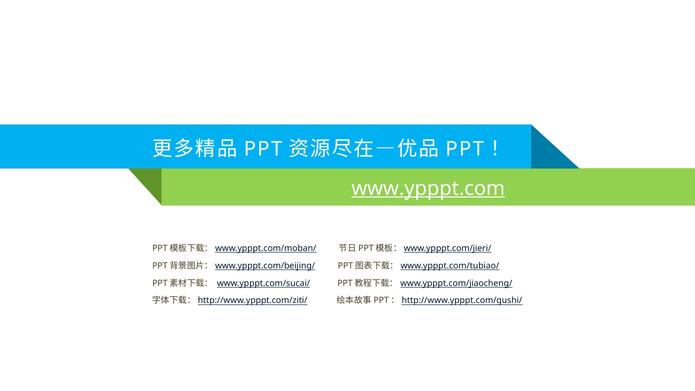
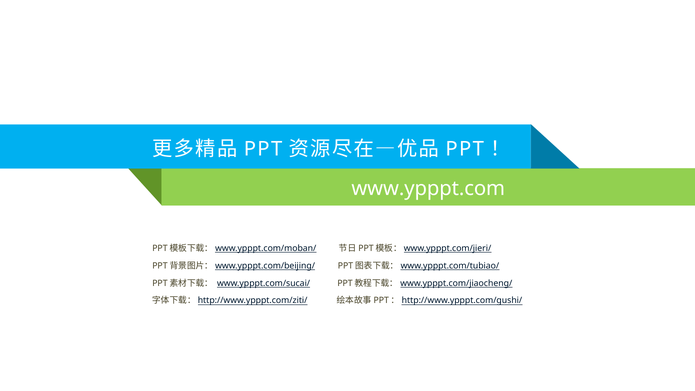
www.ypppt.com underline: present -> none (428, 188)
